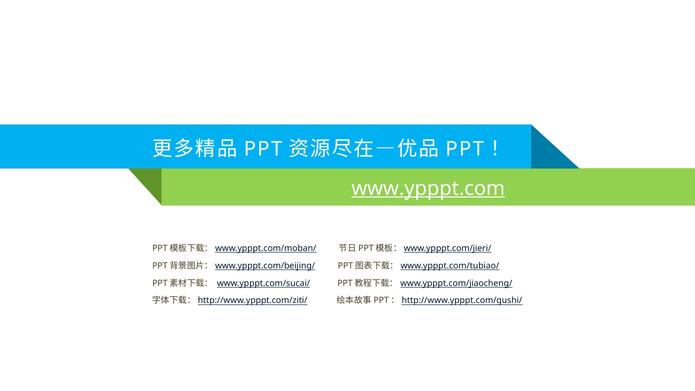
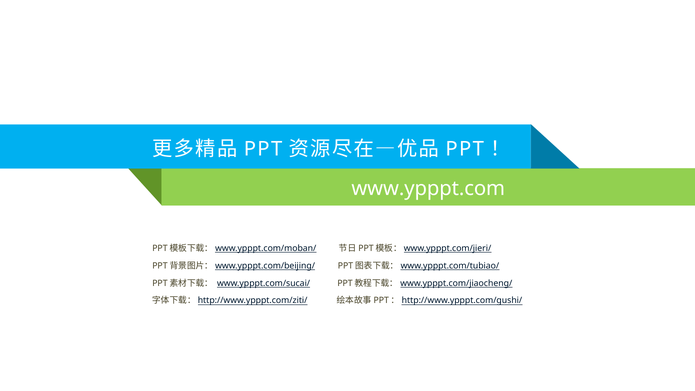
www.ypppt.com underline: present -> none (428, 188)
